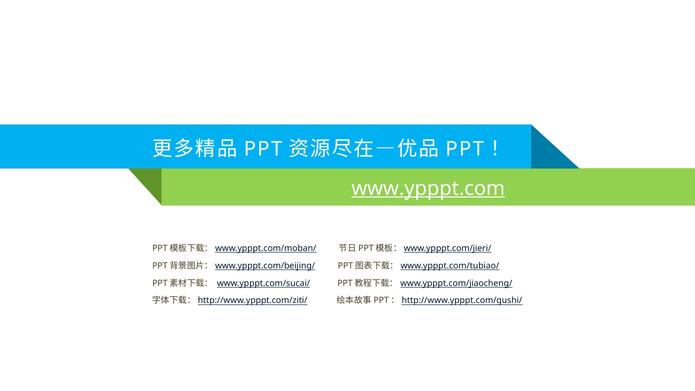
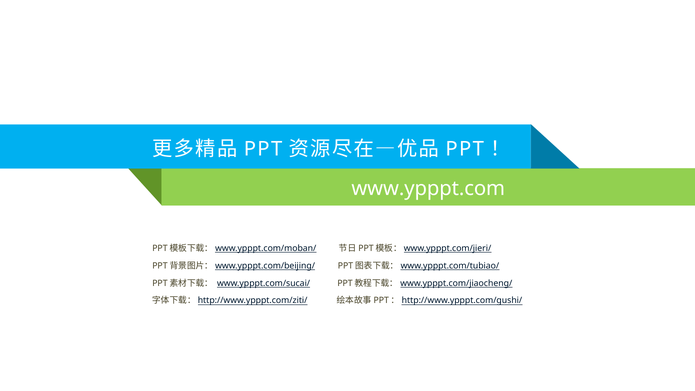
www.ypppt.com underline: present -> none (428, 188)
